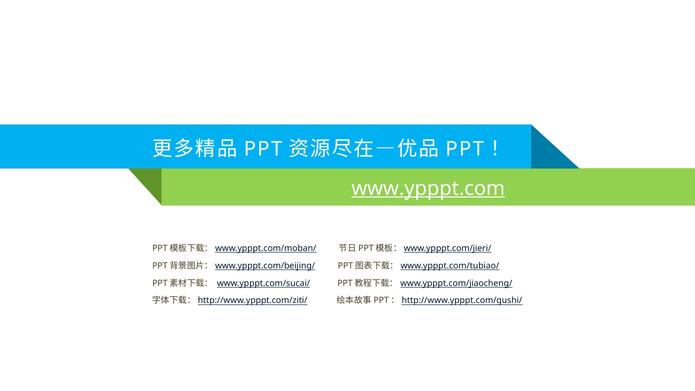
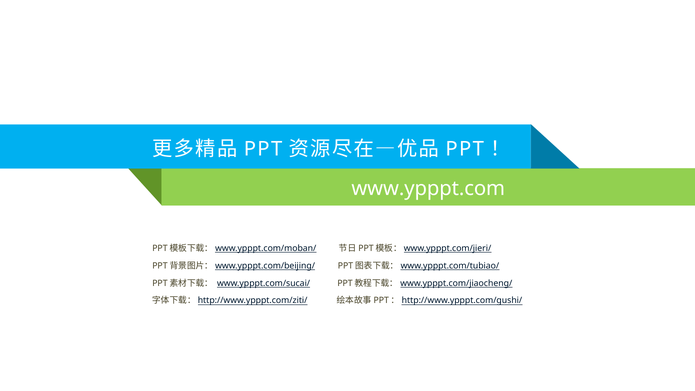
www.ypppt.com underline: present -> none (428, 188)
